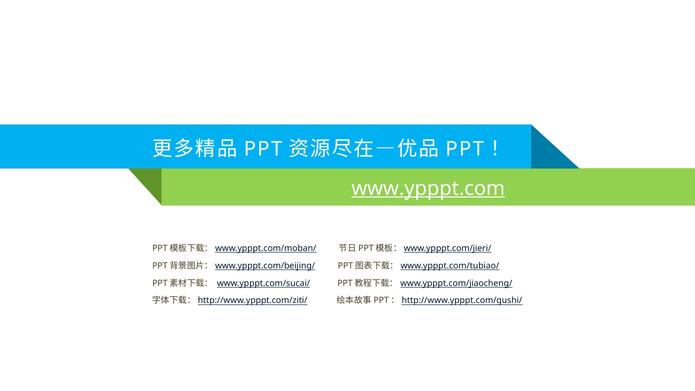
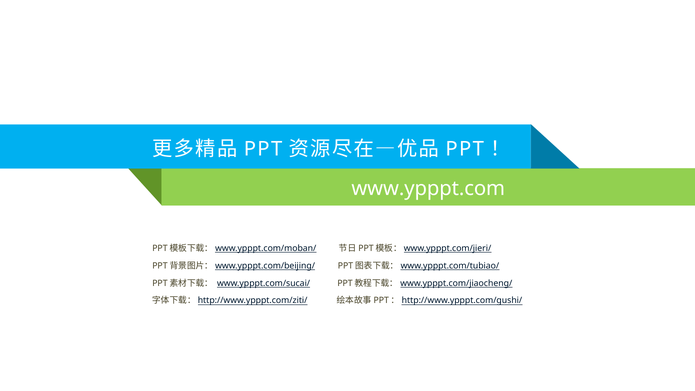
www.ypppt.com underline: present -> none (428, 188)
